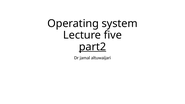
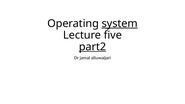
system underline: none -> present (120, 23)
